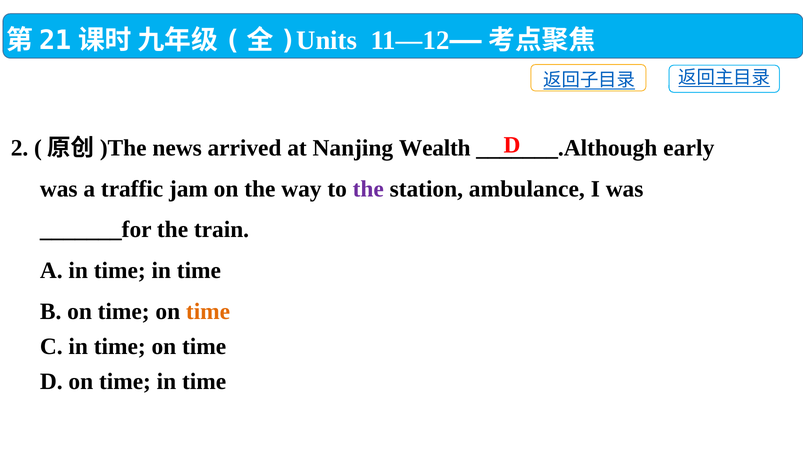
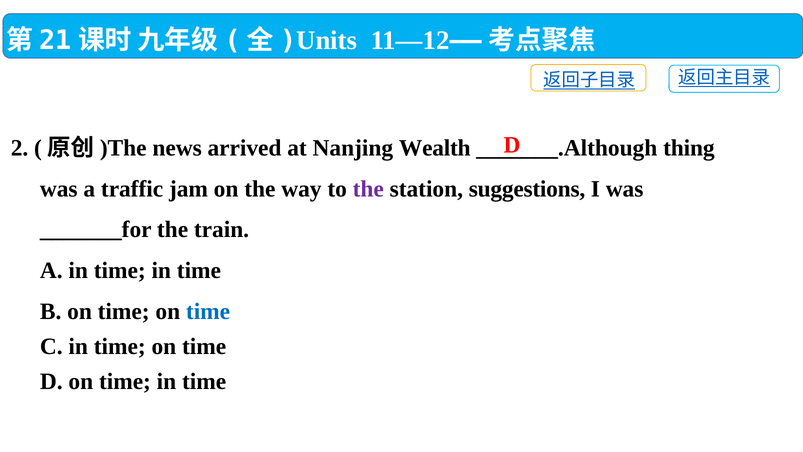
early: early -> thing (689, 148)
ambulance: ambulance -> suggestions (527, 189)
time colour: orange -> blue (208, 311)
